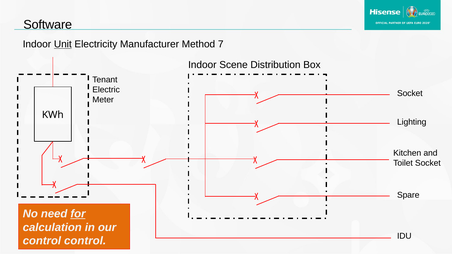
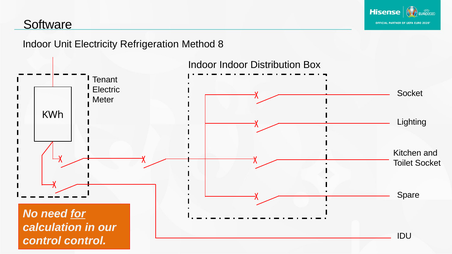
Unit underline: present -> none (63, 44)
Manufacturer: Manufacturer -> Refrigeration (149, 44)
7: 7 -> 8 (221, 44)
Indoor Scene: Scene -> Indoor (234, 65)
